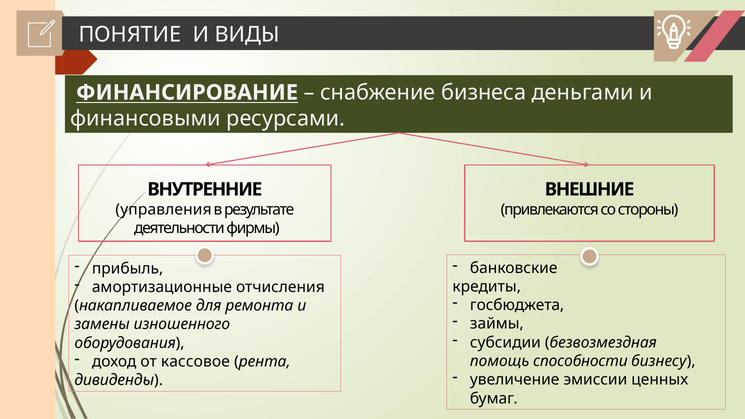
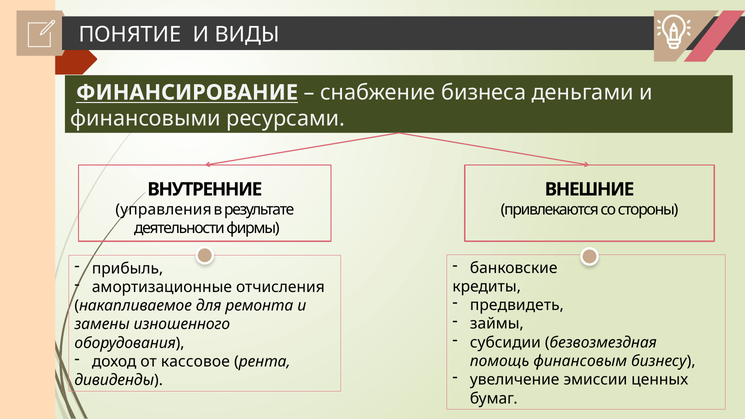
госбюджета: госбюджета -> предвидеть (517, 305)
способности: способности -> финансовым (580, 361)
